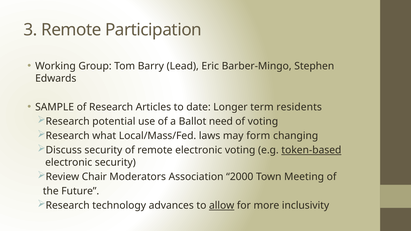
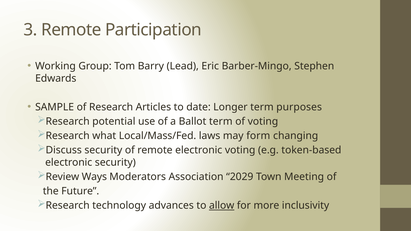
residents: residents -> purposes (299, 107)
Ballot need: need -> term (221, 121)
token-based underline: present -> none (311, 150)
Chair: Chair -> Ways (94, 177)
2000: 2000 -> 2029 (240, 177)
